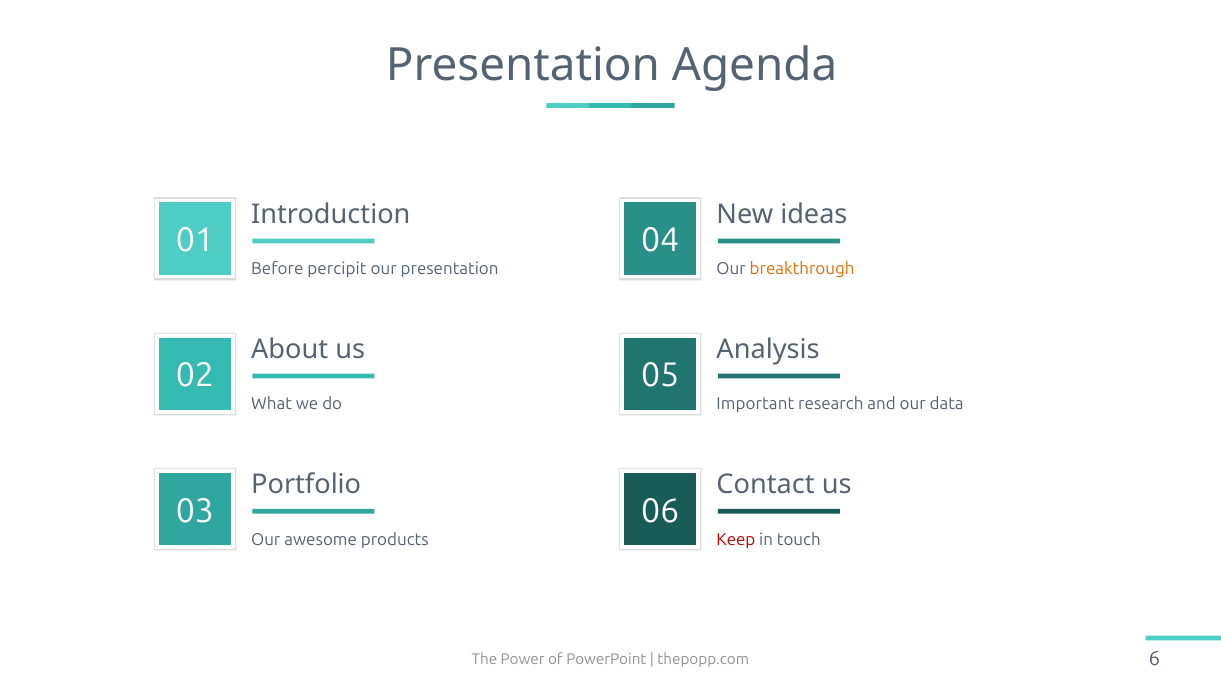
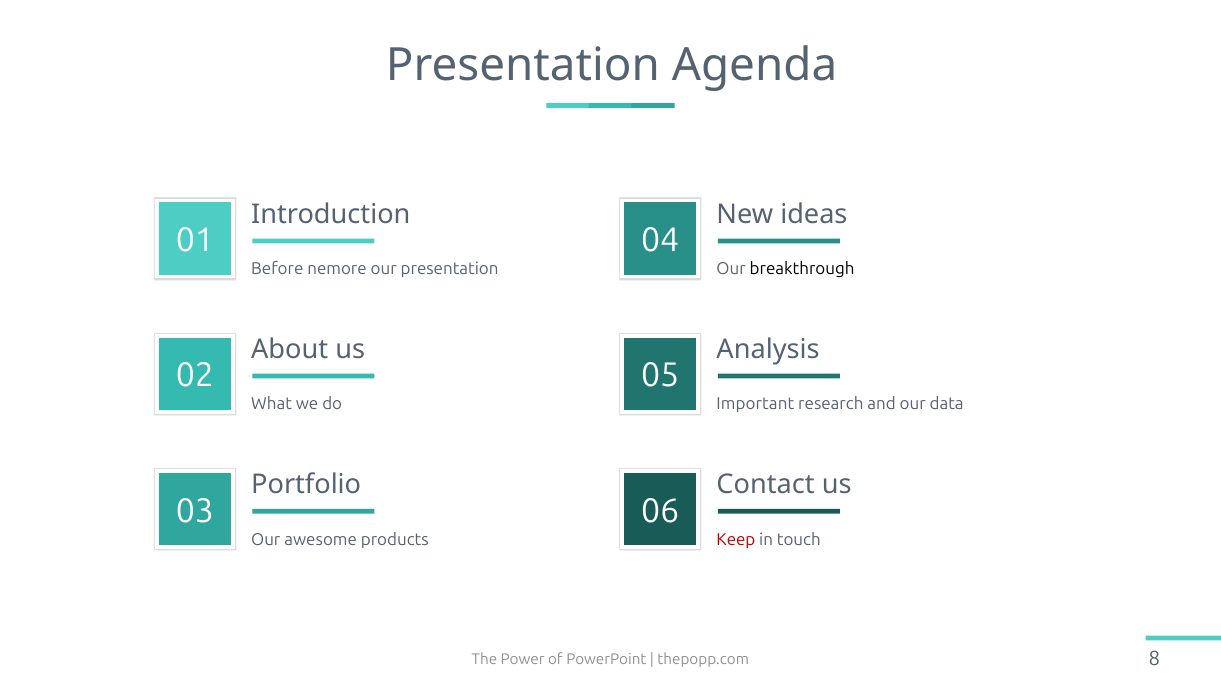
percipit: percipit -> nemore (337, 269)
breakthrough colour: orange -> black (802, 269)
6: 6 -> 8 (1154, 659)
